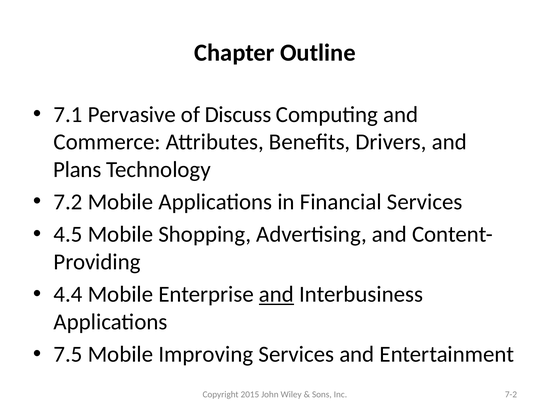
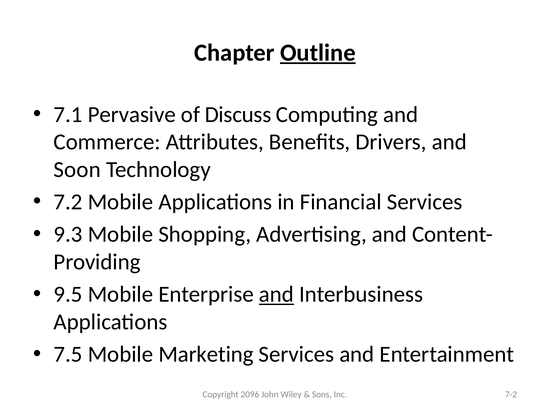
Outline underline: none -> present (318, 53)
Plans: Plans -> Soon (77, 169)
4.5: 4.5 -> 9.3 (68, 234)
4.4: 4.4 -> 9.5 (68, 294)
Improving: Improving -> Marketing (206, 354)
2015: 2015 -> 2096 (250, 394)
